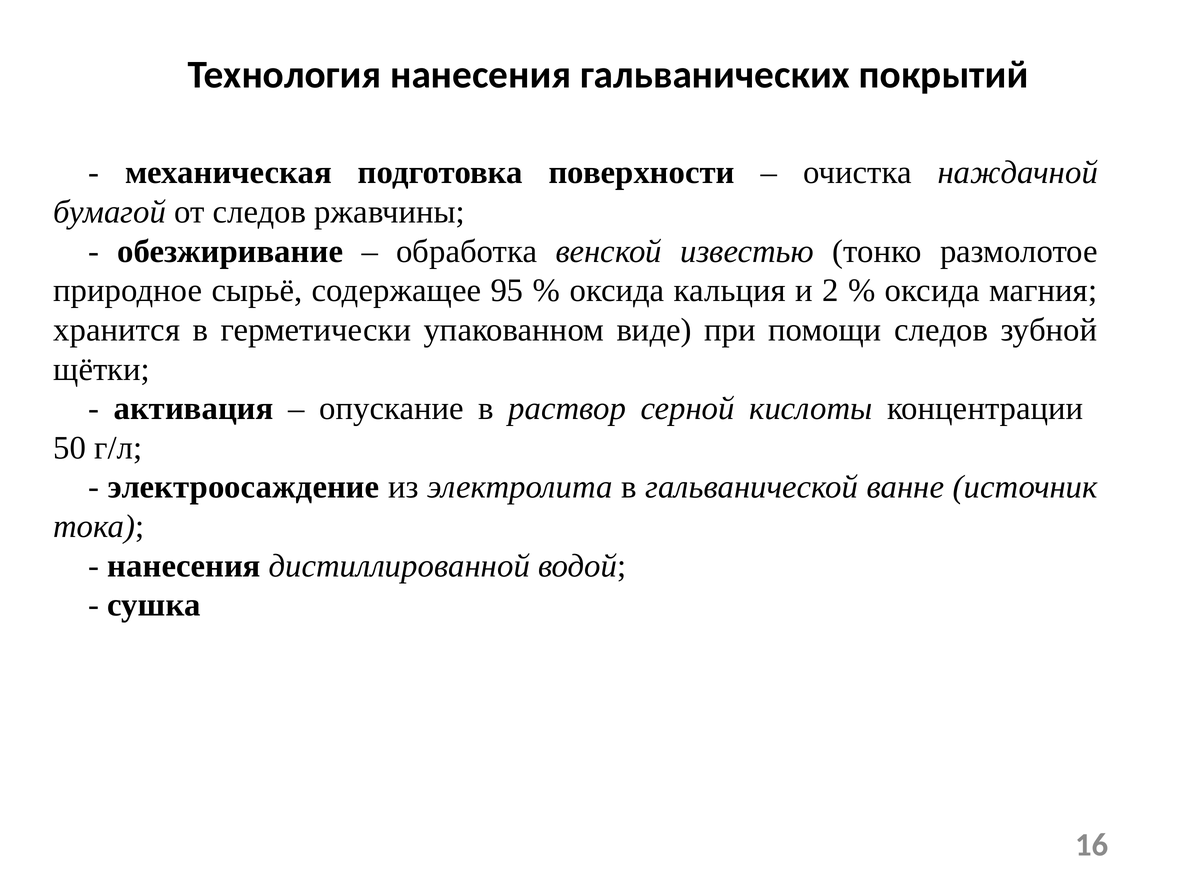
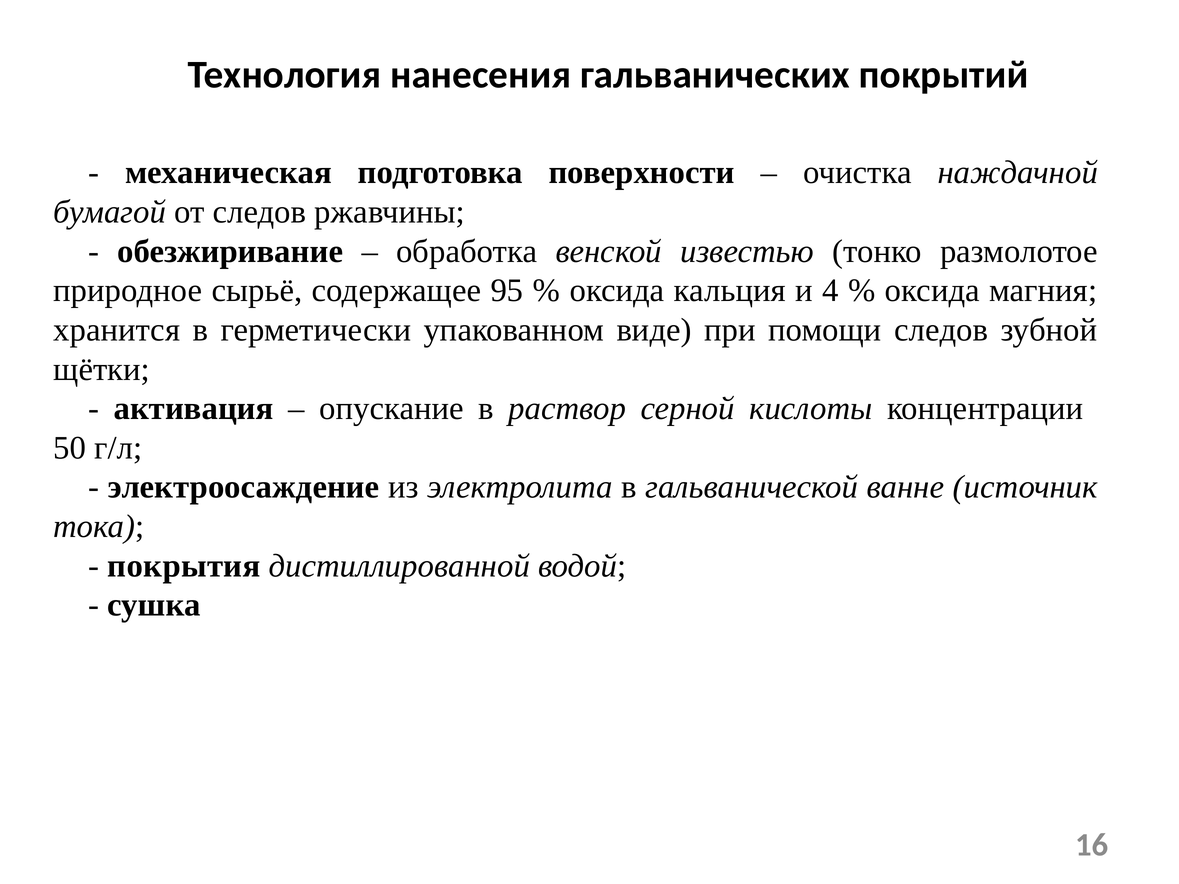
2: 2 -> 4 (830, 291)
нанесения: нанесения -> покрытия (184, 566)
